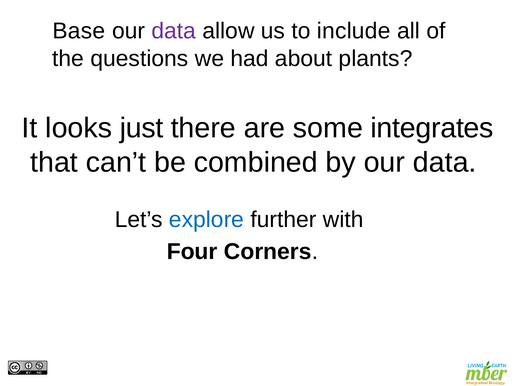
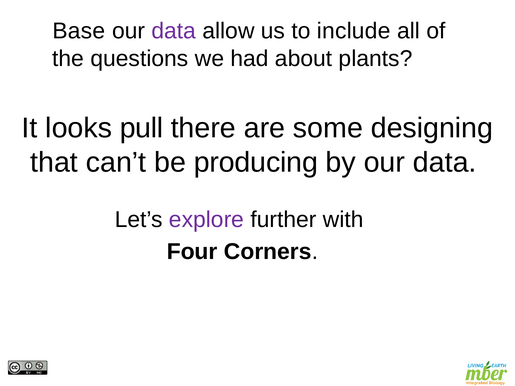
just: just -> pull (142, 128)
integrates: integrates -> designing (432, 128)
combined: combined -> producing (256, 162)
explore colour: blue -> purple (206, 220)
